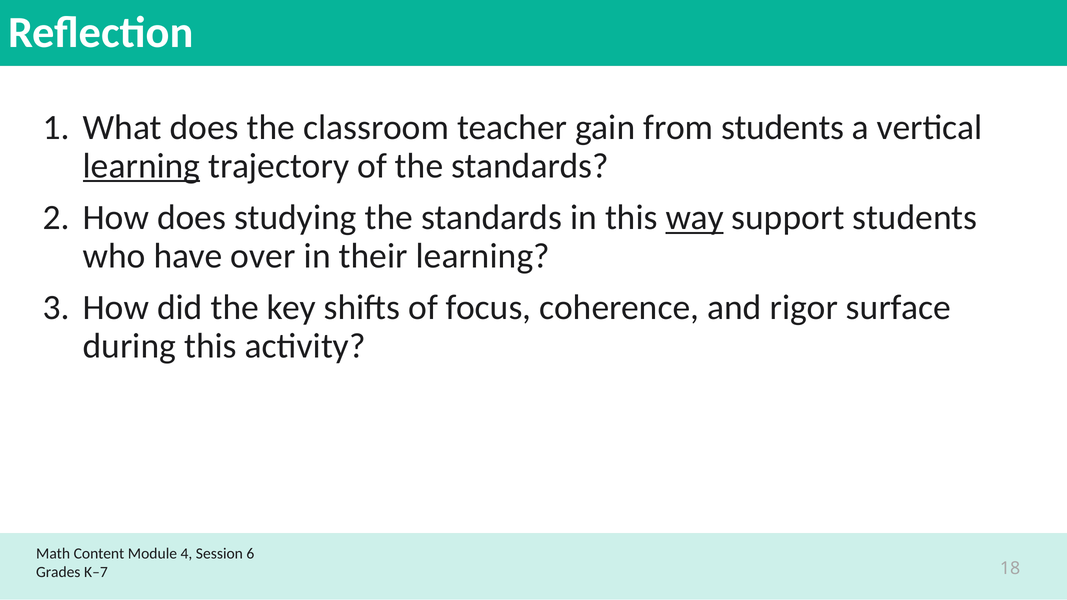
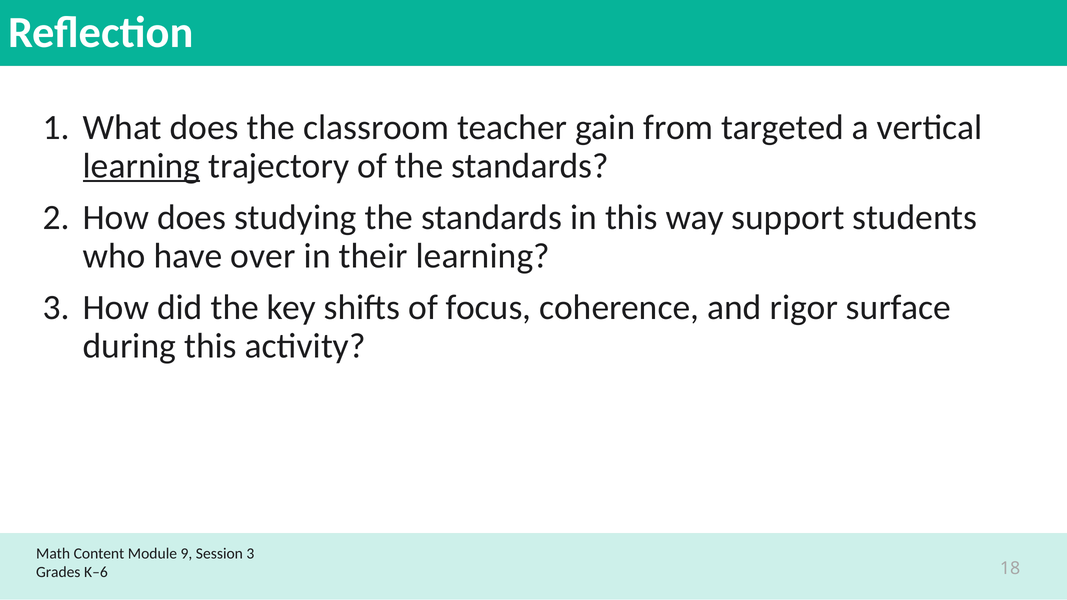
from students: students -> targeted (783, 127)
way underline: present -> none (695, 218)
4: 4 -> 9 (186, 554)
Session 6: 6 -> 3 (250, 554)
K–7: K–7 -> K–6 (96, 572)
